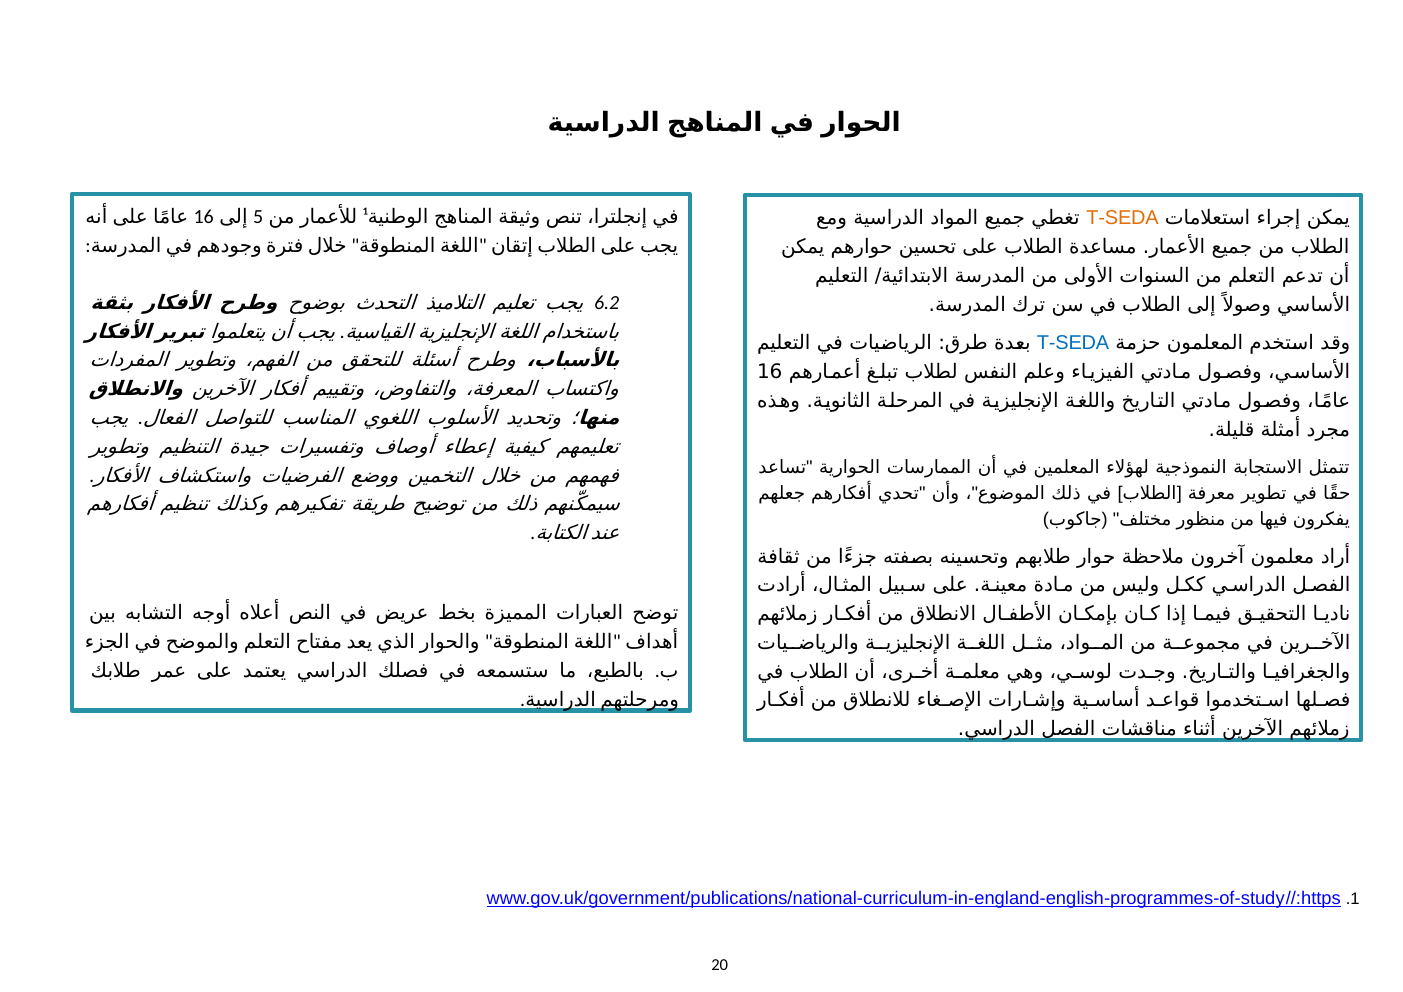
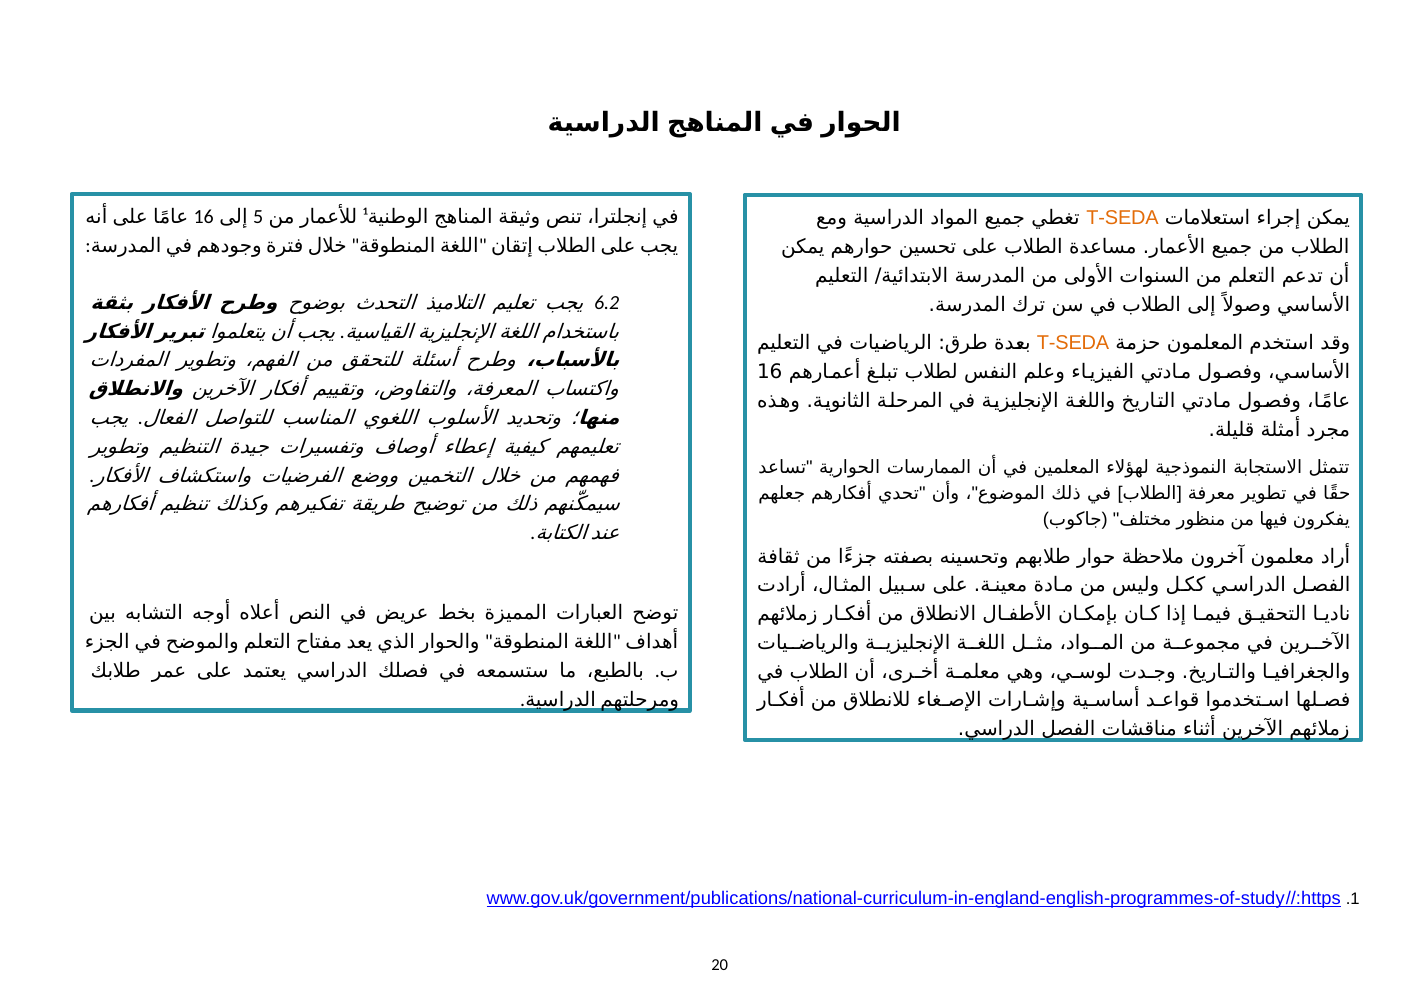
T-SEDA colour: blue -> orange (1073, 343)
